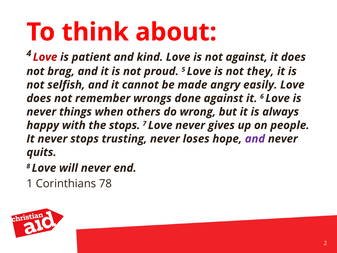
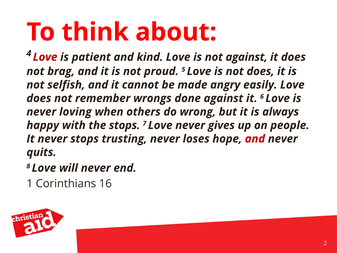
not they: they -> does (260, 71)
things: things -> loving (75, 112)
and colour: purple -> red (255, 139)
78: 78 -> 16 (105, 184)
